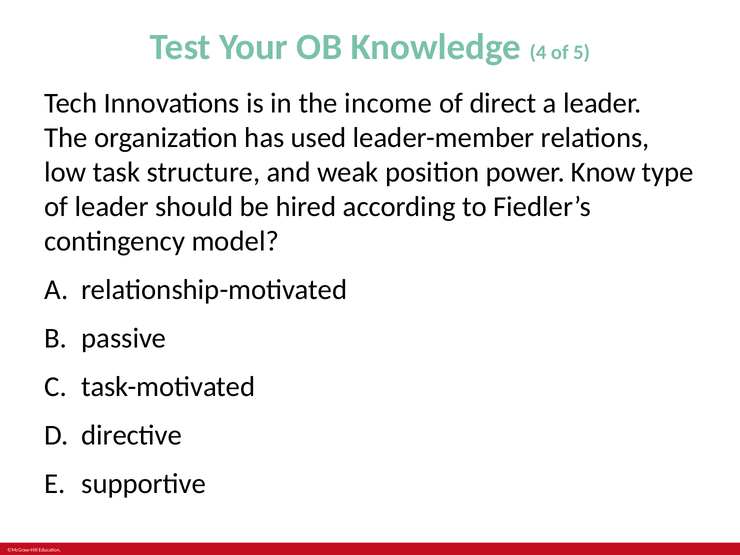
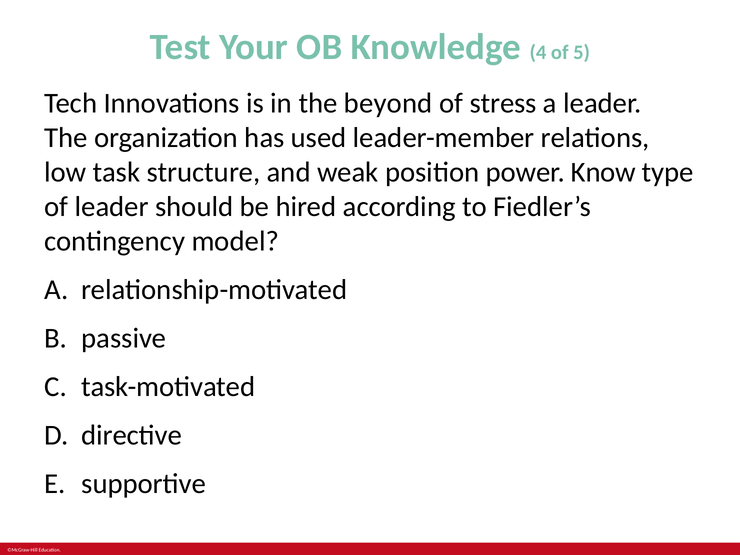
income: income -> beyond (388, 103)
direct: direct -> stress (503, 103)
